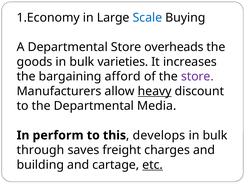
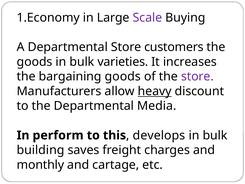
Scale colour: blue -> purple (147, 18)
overheads: overheads -> customers (174, 47)
bargaining afford: afford -> goods (123, 76)
through: through -> building (41, 150)
building: building -> monthly (40, 165)
etc underline: present -> none (153, 165)
